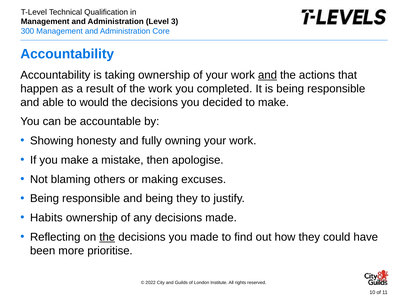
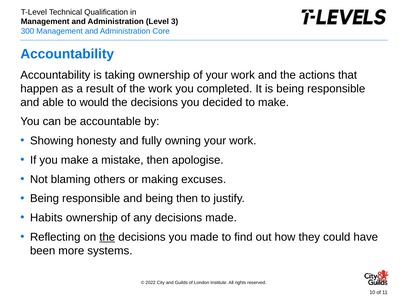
and underline: present -> none (268, 75)
being they: they -> then (187, 199)
prioritise: prioritise -> systems (110, 251)
